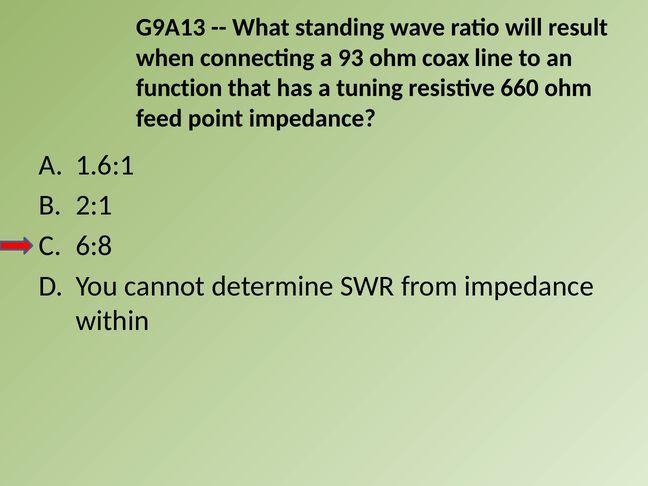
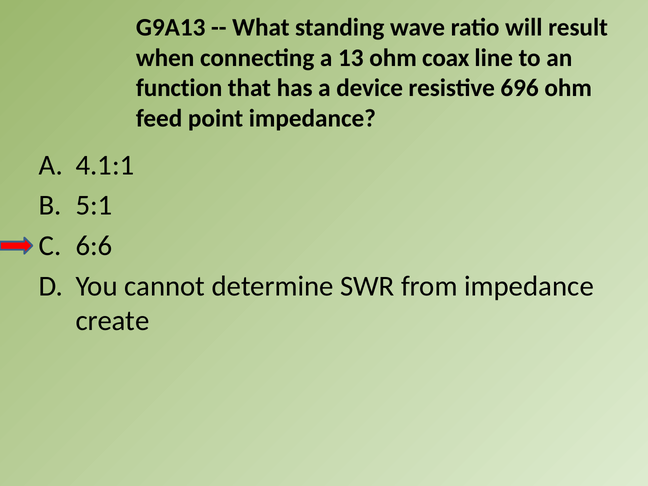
93: 93 -> 13 (351, 58)
tuning: tuning -> device (370, 88)
660: 660 -> 696 (520, 88)
1.6:1: 1.6:1 -> 4.1:1 (105, 165)
2:1: 2:1 -> 5:1 (94, 205)
6:8: 6:8 -> 6:6 (94, 246)
within: within -> create (112, 321)
